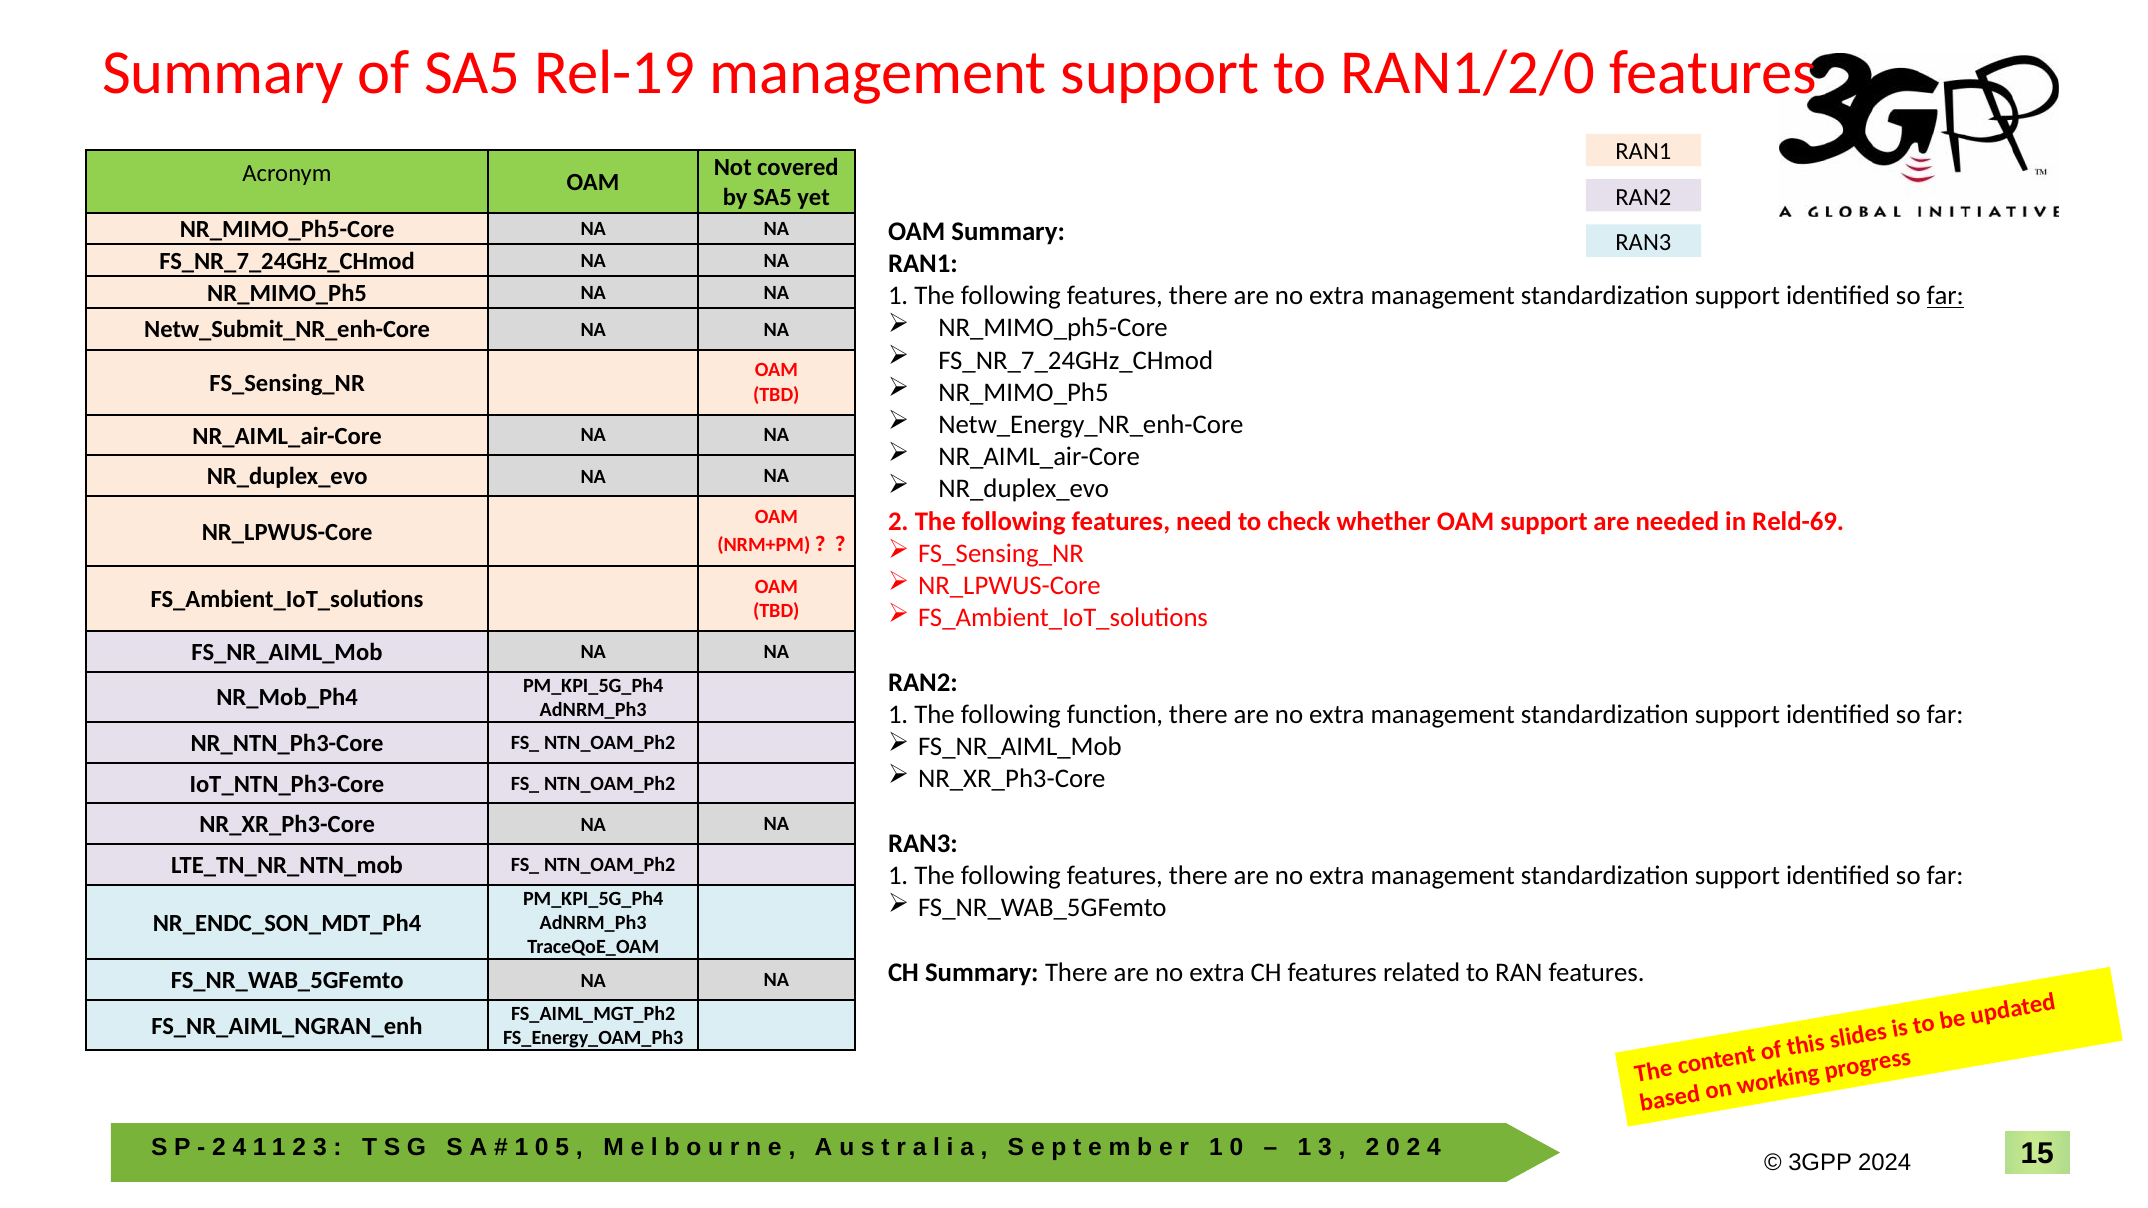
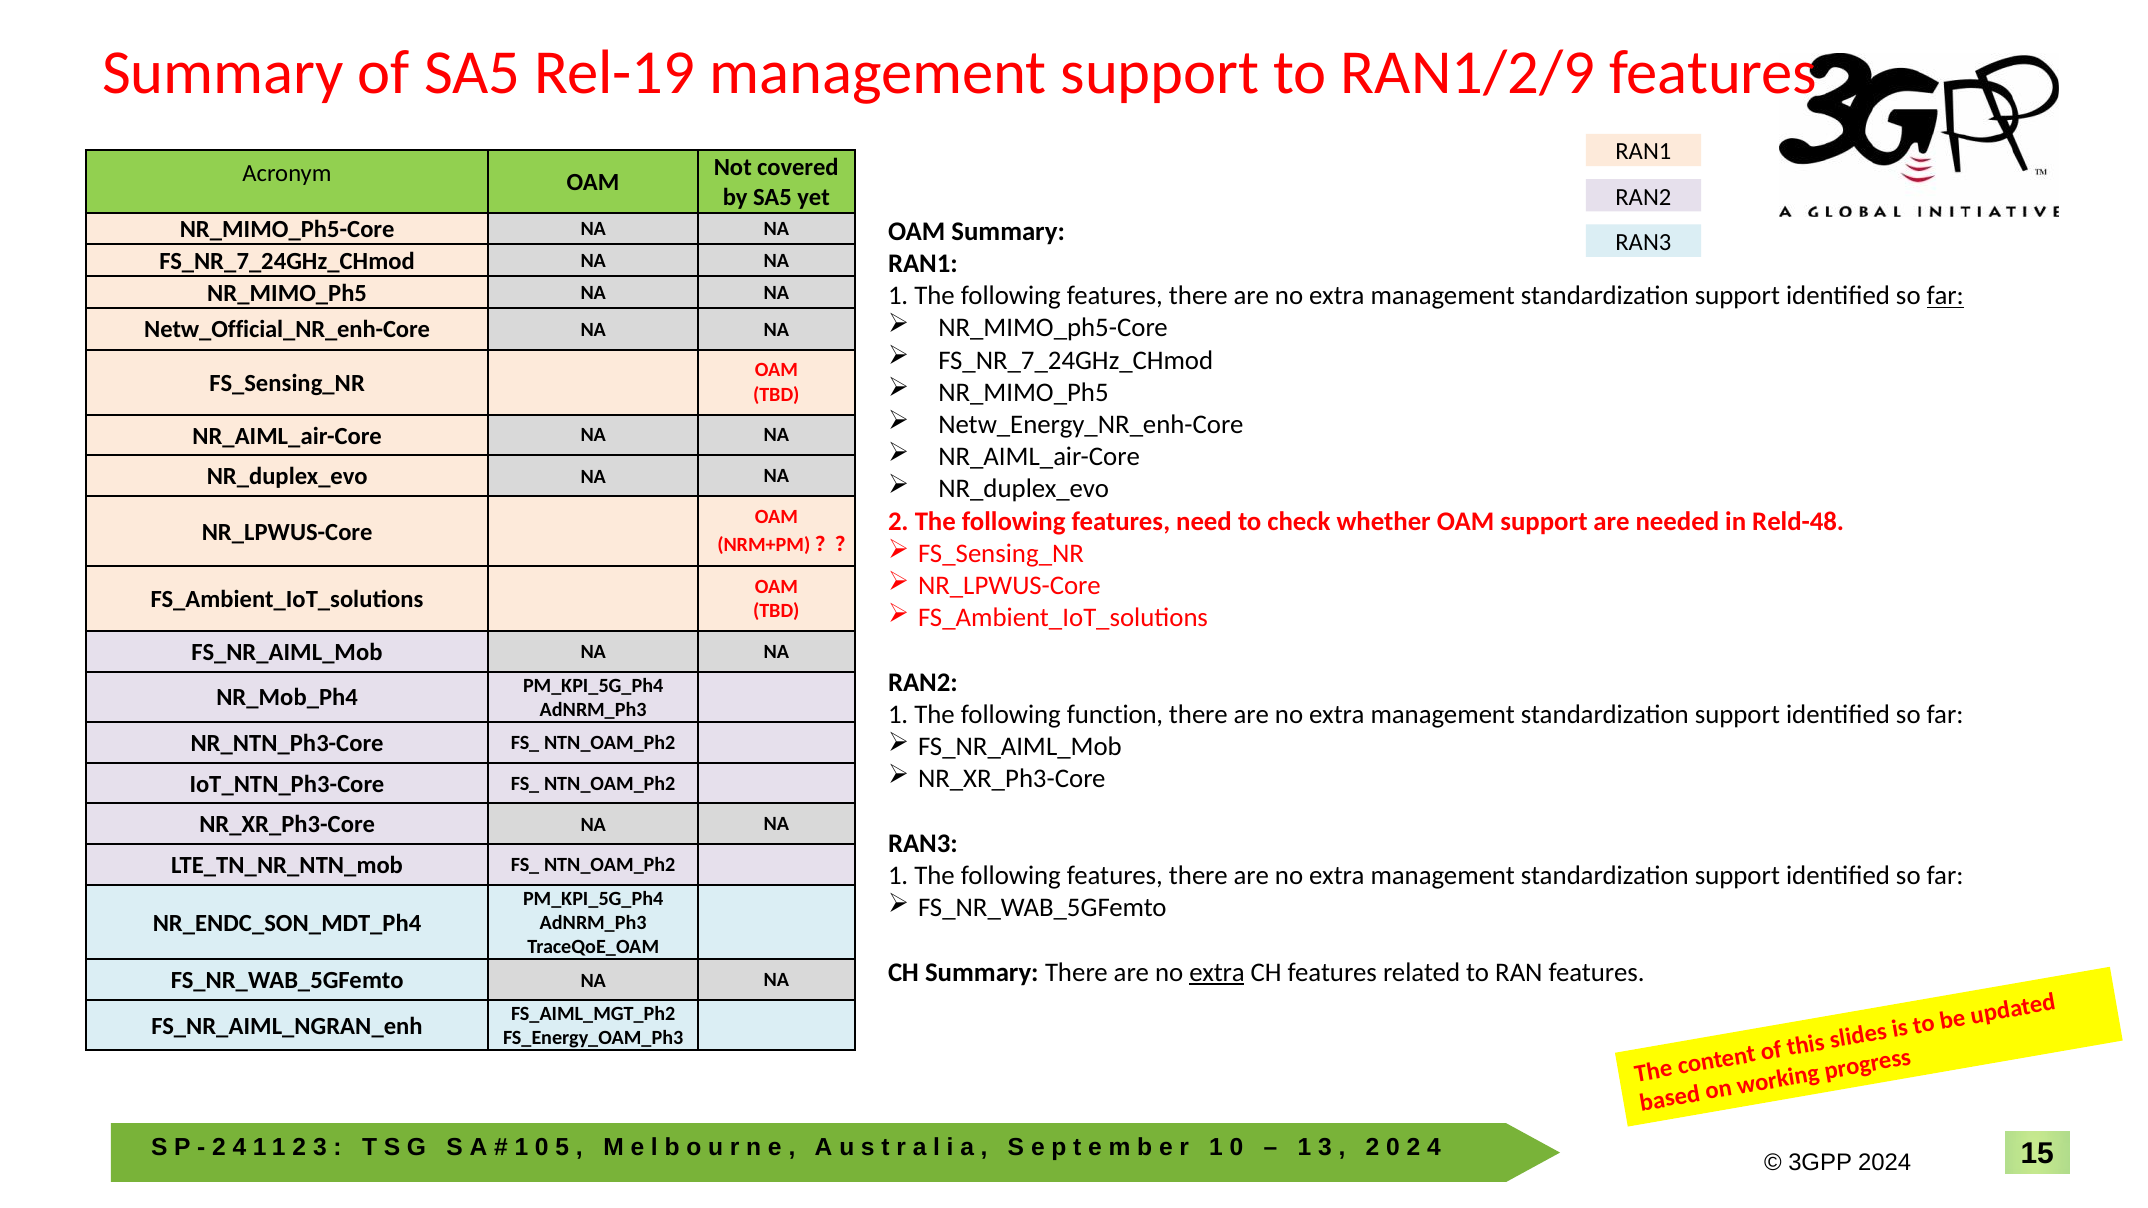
RAN1/2/0: RAN1/2/0 -> RAN1/2/9 (1468, 73)
Netw_Submit_NR_enh-Core: Netw_Submit_NR_enh-Core -> Netw_Official_NR_enh-Core (287, 330)
Reld-69: Reld-69 -> Reld-48 (1798, 521)
extra underline: none -> present (1217, 972)
